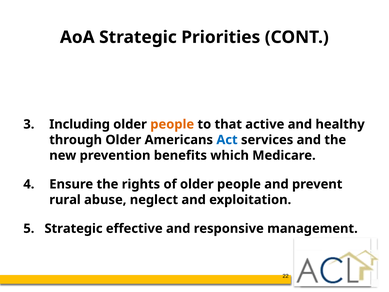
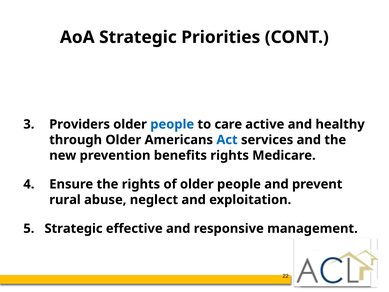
Including: Including -> Providers (80, 124)
people colour: orange -> blue (172, 124)
that: that -> care (228, 124)
benefits which: which -> rights (230, 155)
